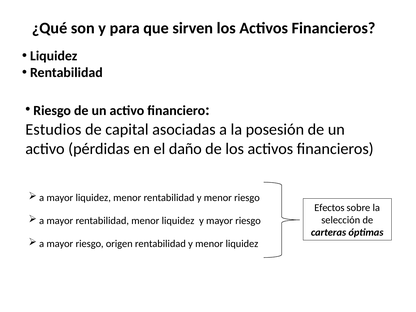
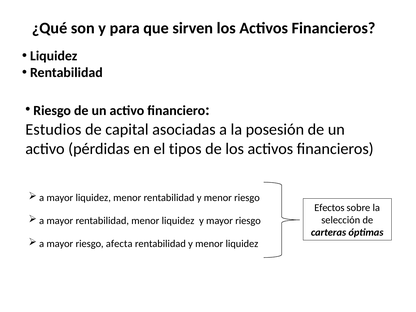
daño: daño -> tipos (185, 149)
origen: origen -> afecta (119, 244)
